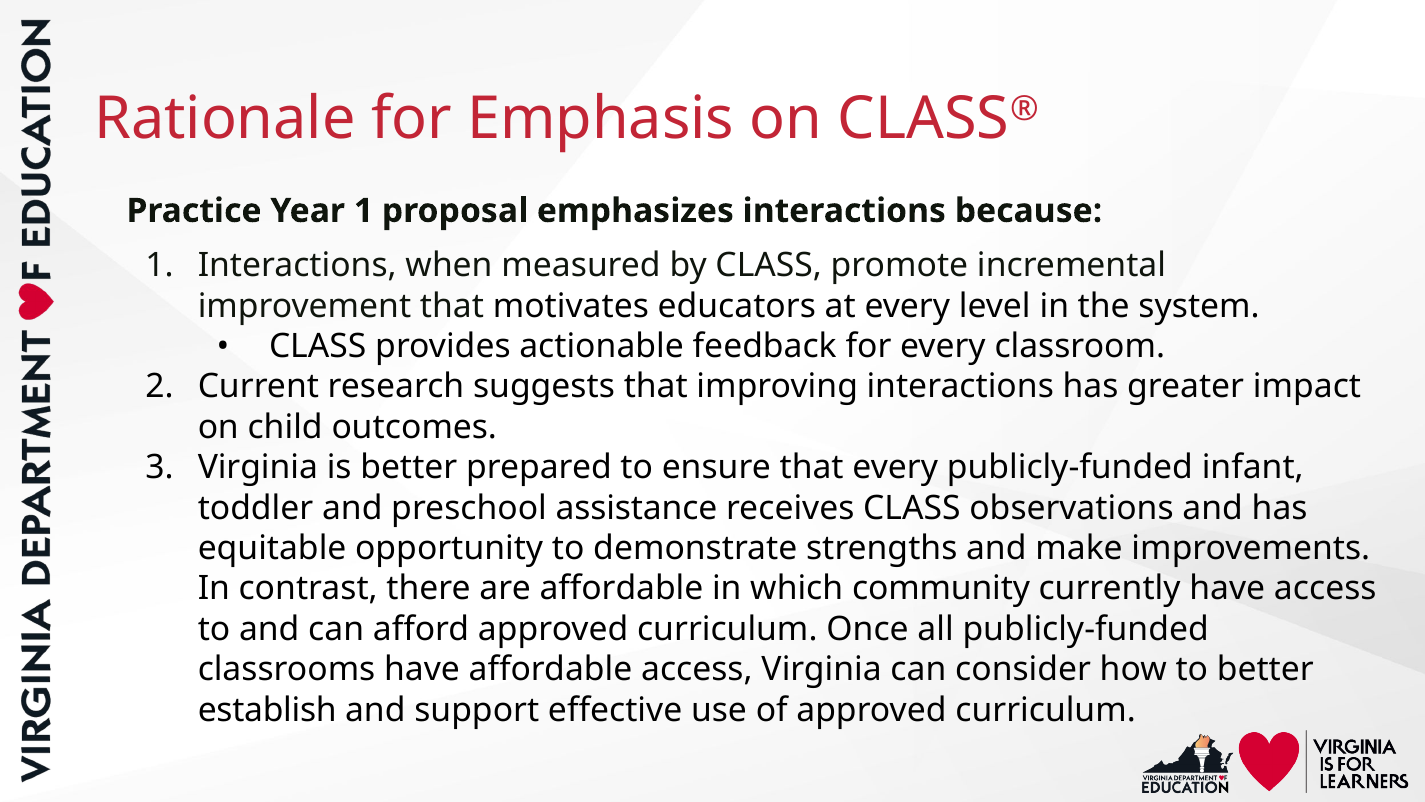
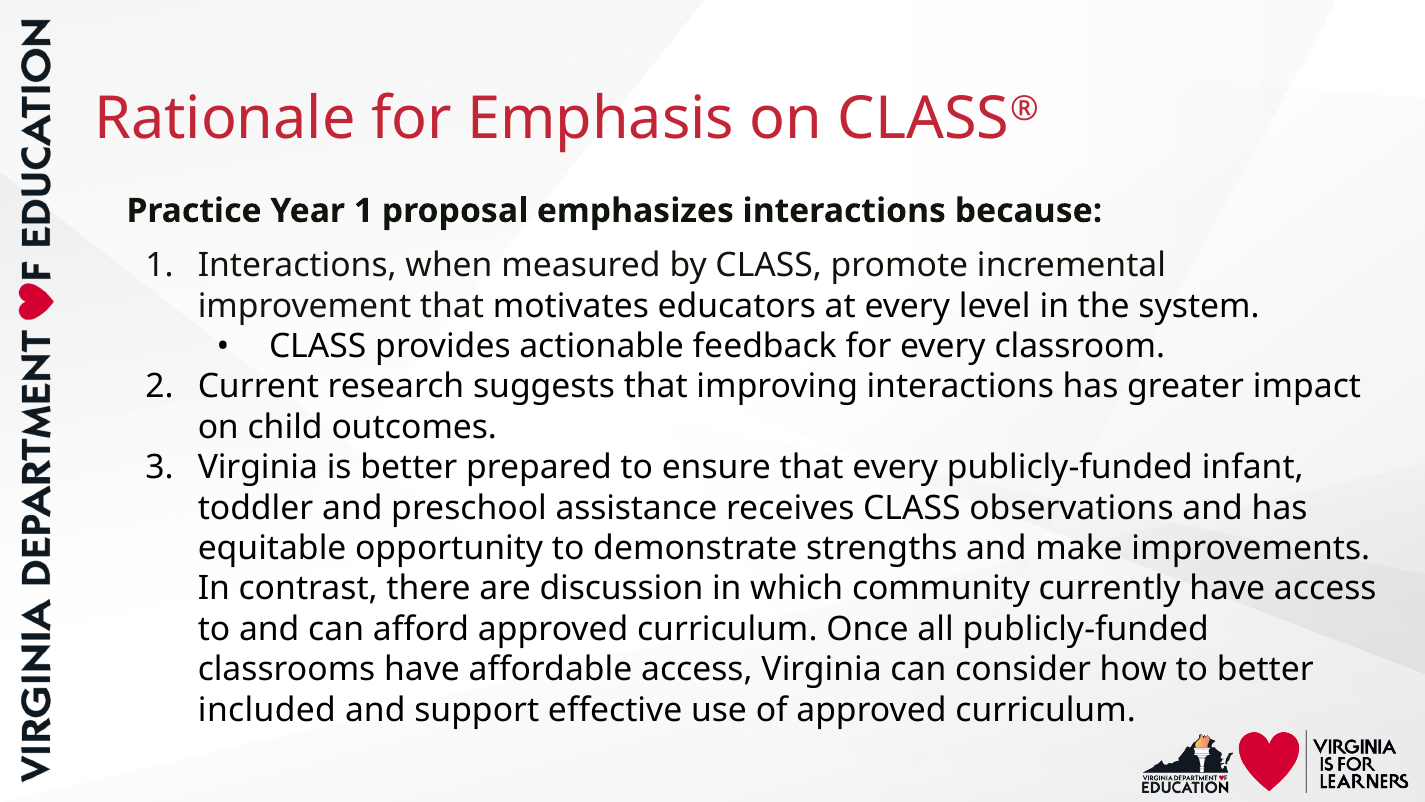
are affordable: affordable -> discussion (621, 589)
establish: establish -> included (267, 710)
